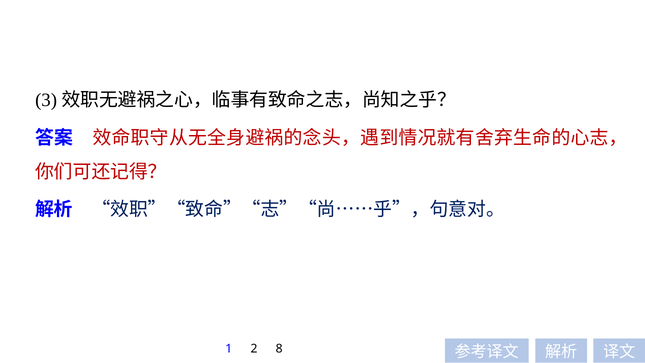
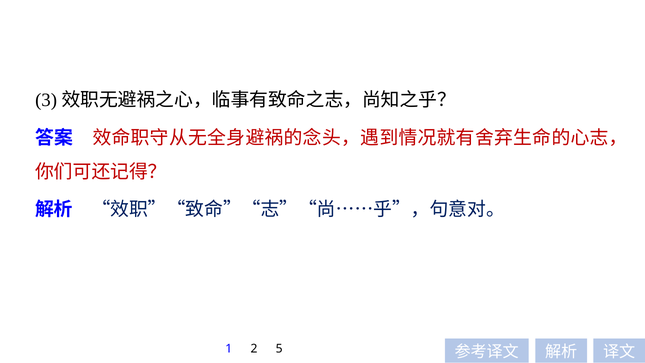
8: 8 -> 5 (279, 349)
